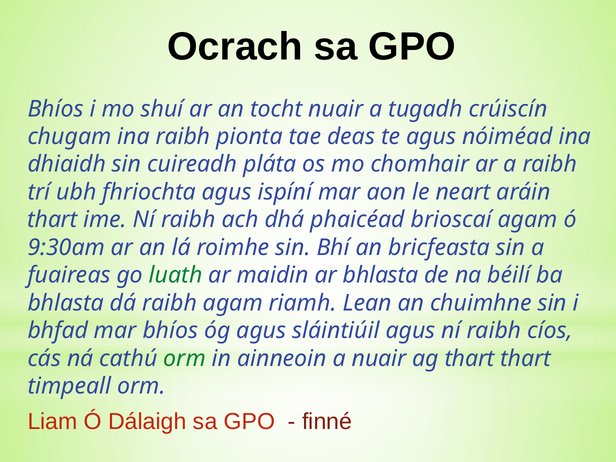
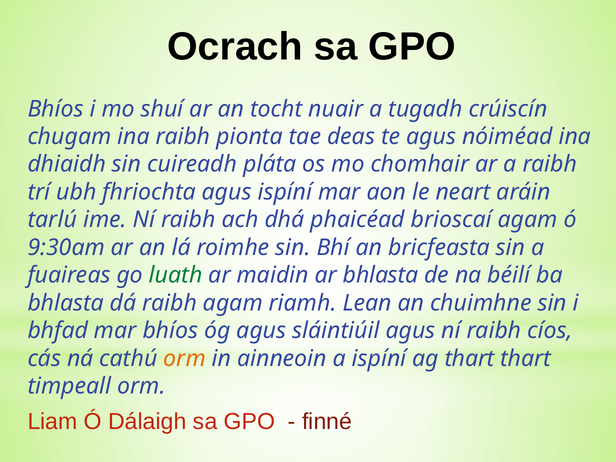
thart: thart -> tarlú (52, 220)
orm colour: green -> orange (185, 359)
a nuair: nuair -> ispíní (379, 359)
